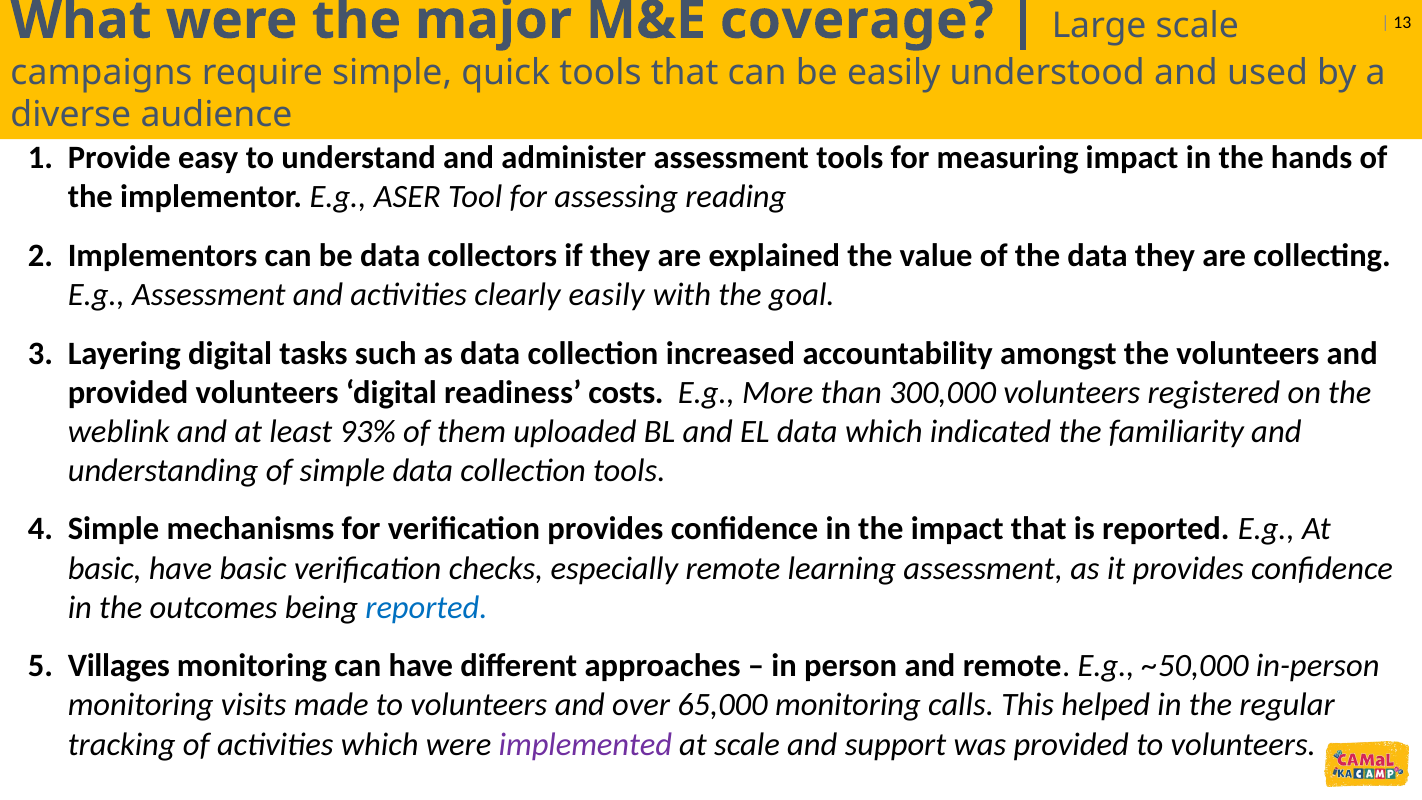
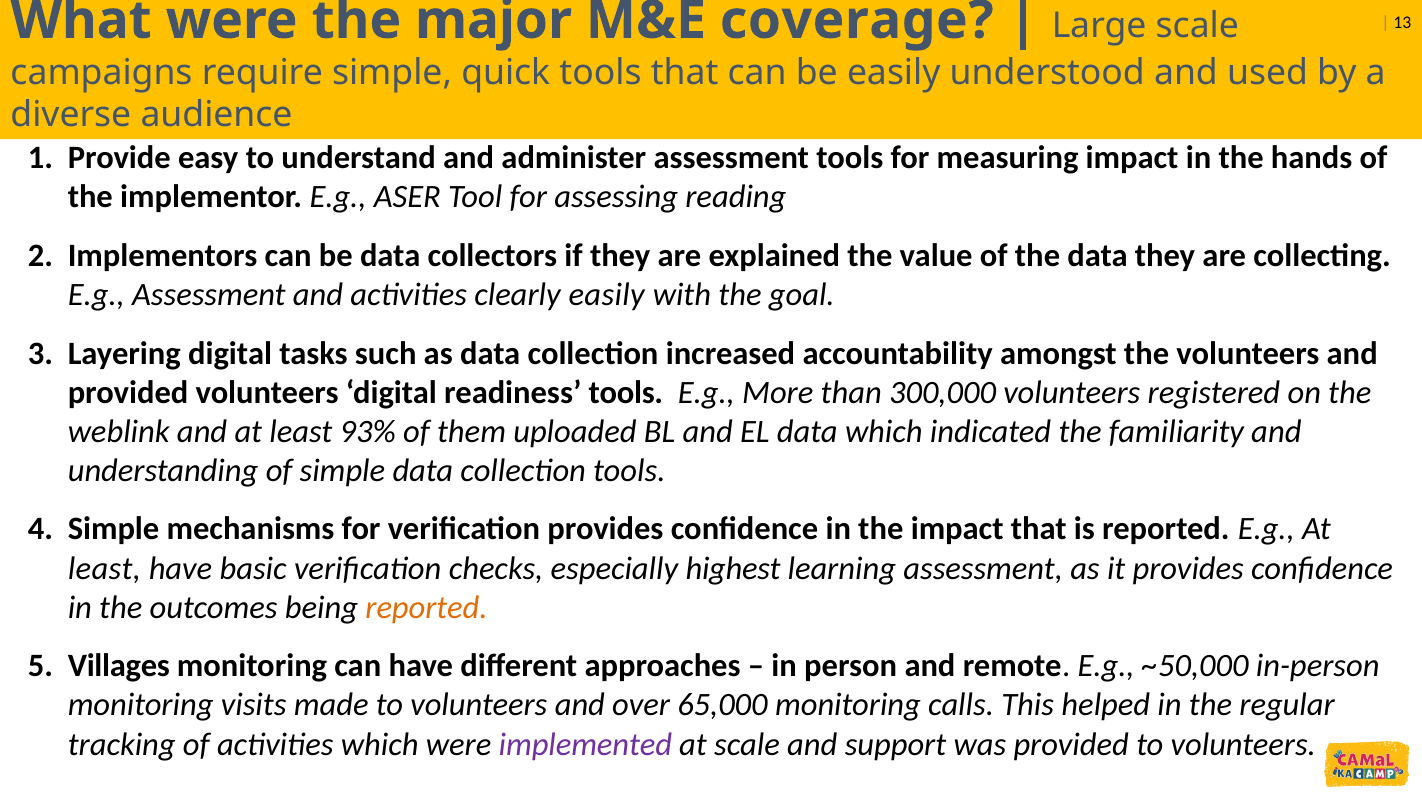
readiness costs: costs -> tools (626, 392)
basic: basic -> least (104, 568)
especially remote: remote -> highest (733, 568)
reported colour: blue -> orange (427, 607)
